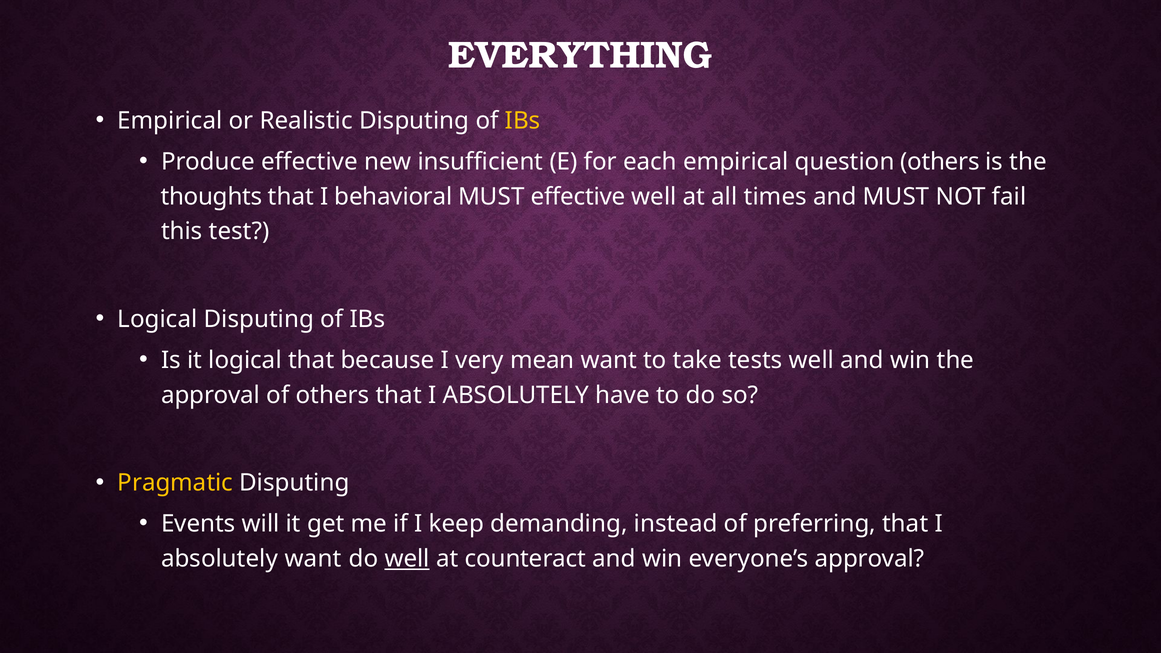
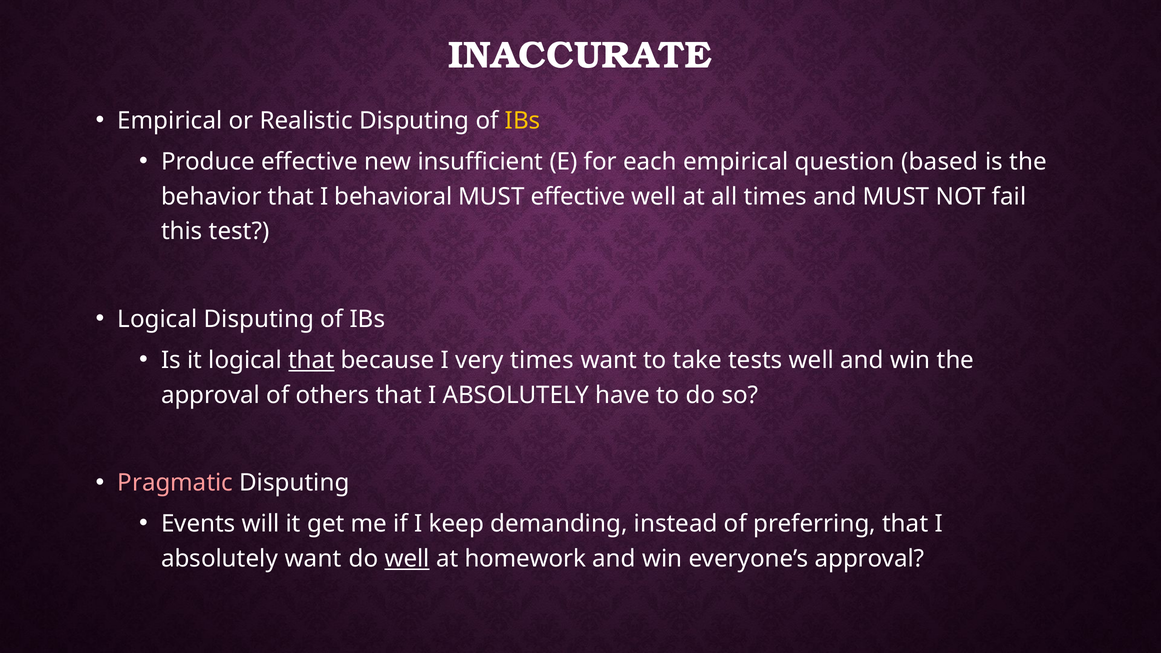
EVERYTHING: EVERYTHING -> INACCURATE (580, 55)
question others: others -> based (940, 162)
thoughts: thoughts -> behavior (211, 197)
that underline: none -> present (311, 360)
very mean: mean -> times (542, 360)
Pragmatic colour: yellow -> pink (175, 483)
counteract: counteract -> homework (525, 559)
